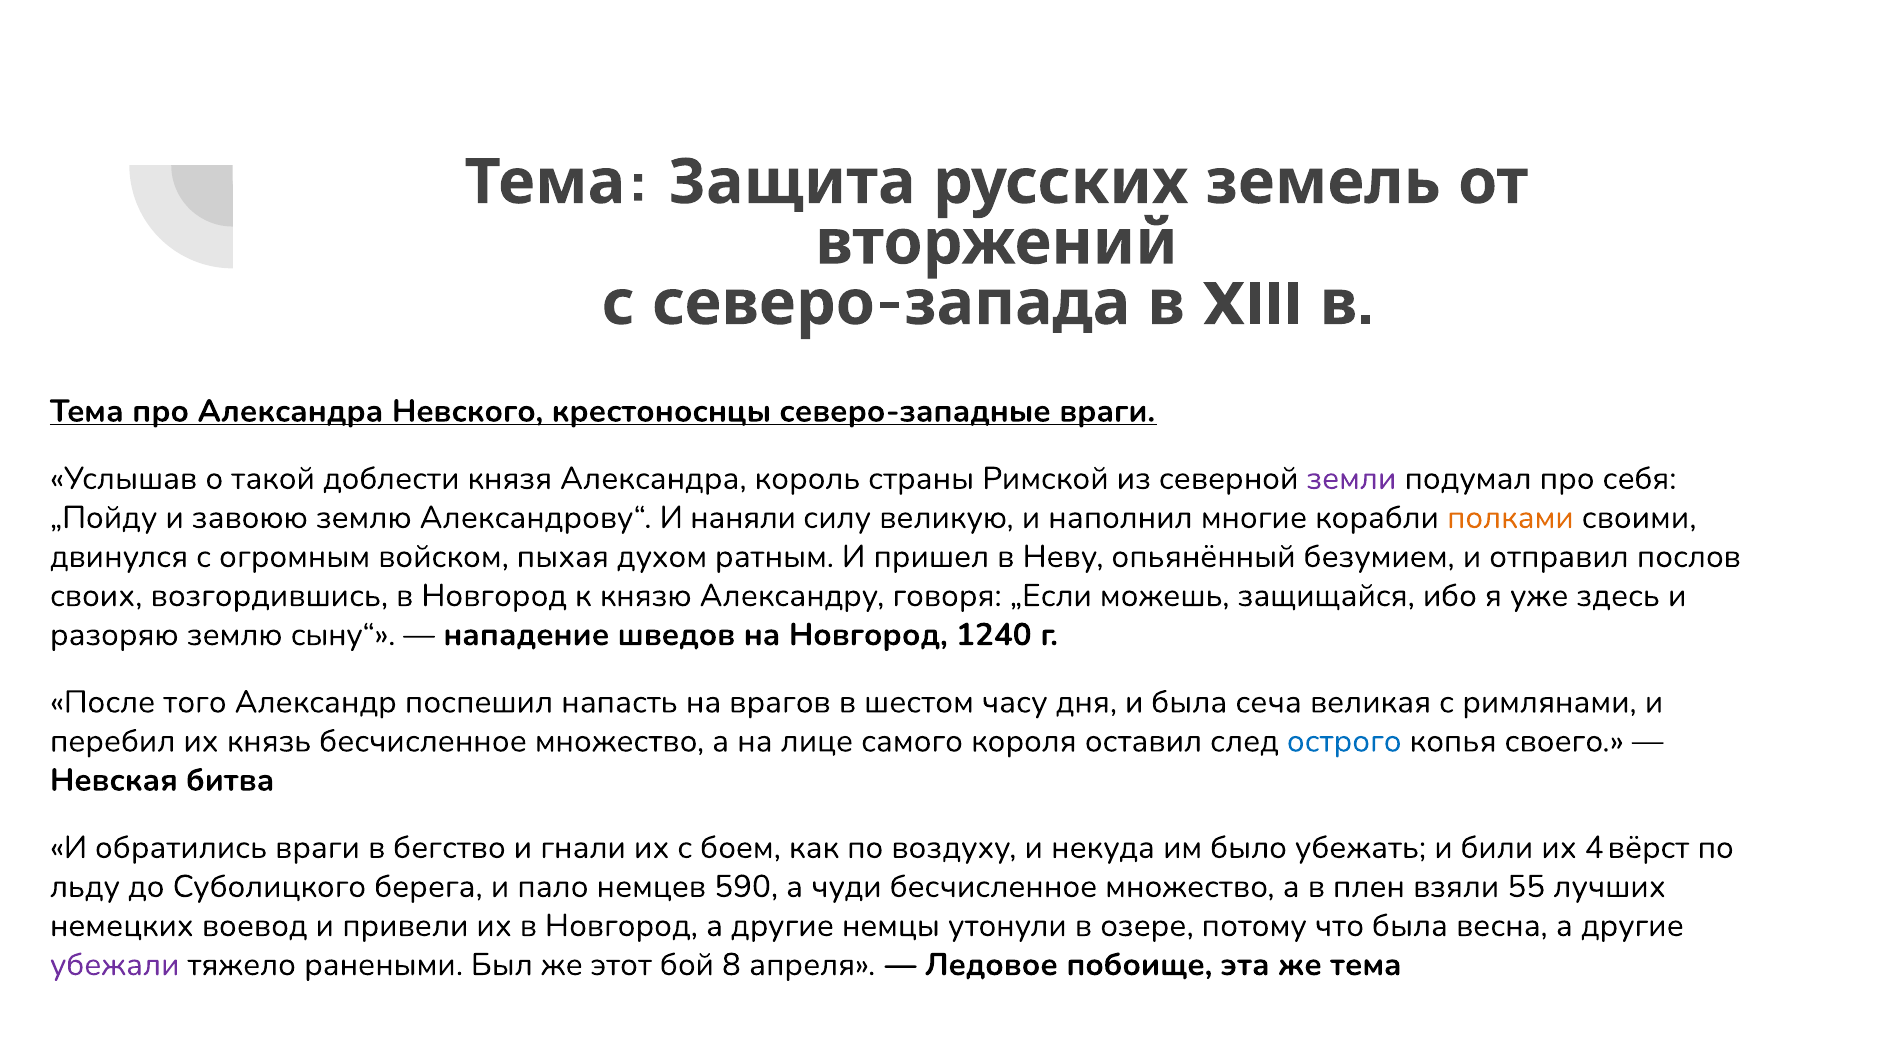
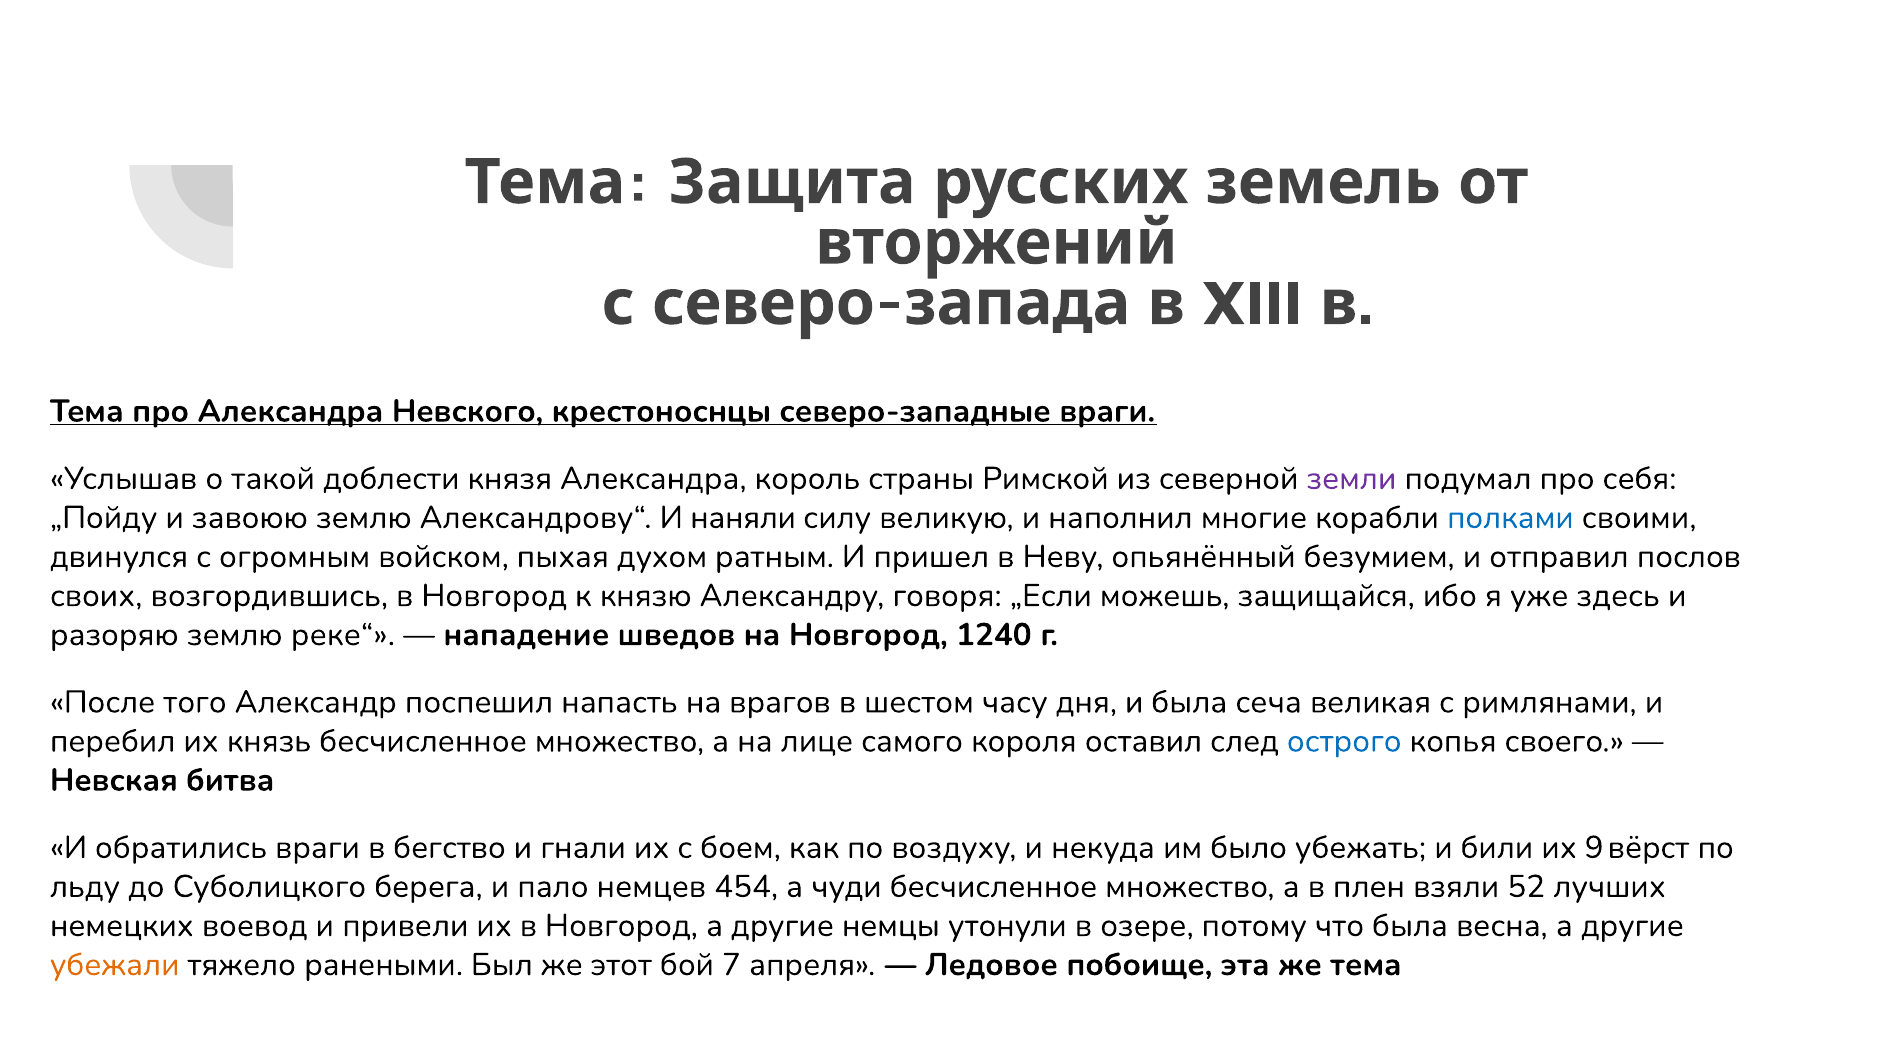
полками colour: orange -> blue (1510, 518)
сыну“: сыну“ -> реке“ (343, 635)
4: 4 -> 9 (1594, 848)
590: 590 -> 454 (746, 887)
55: 55 -> 52 (1526, 887)
убежали colour: purple -> orange (115, 965)
8: 8 -> 7 (731, 965)
